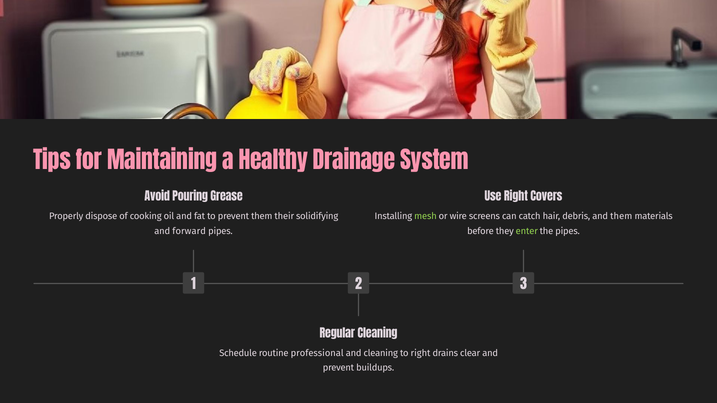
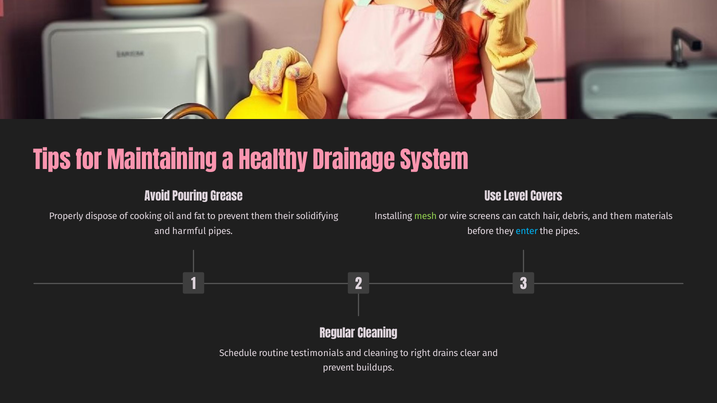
Use Right: Right -> Level (516, 197)
forward: forward -> harmful (189, 231)
enter colour: light green -> light blue (527, 231)
professional: professional -> testimonials (317, 353)
